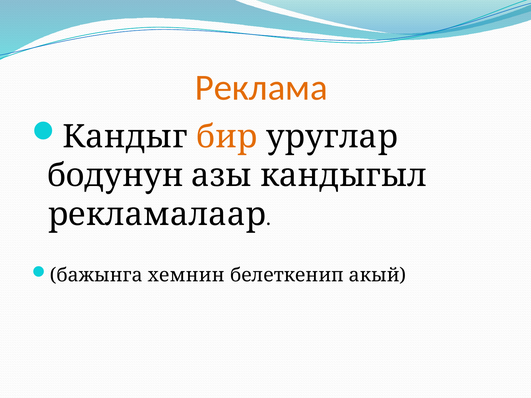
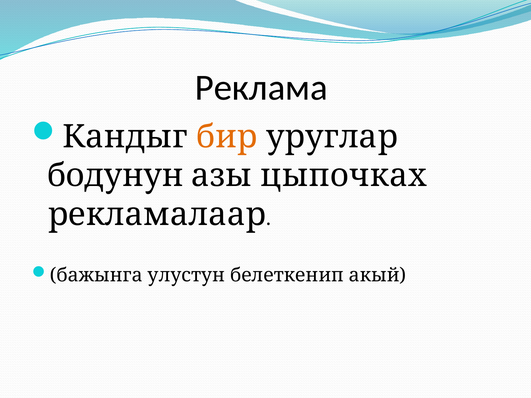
Реклама colour: orange -> black (261, 88)
кандыгыл: кандыгыл -> цыпочках (344, 176)
хемнин: хемнин -> улустун (186, 275)
